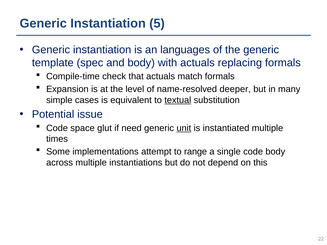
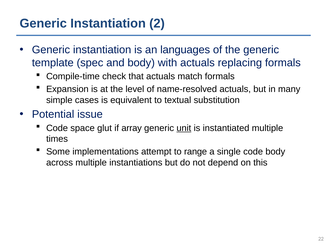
5: 5 -> 2 (157, 24)
name-resolved deeper: deeper -> actuals (235, 89)
textual underline: present -> none (178, 100)
need: need -> array (132, 128)
